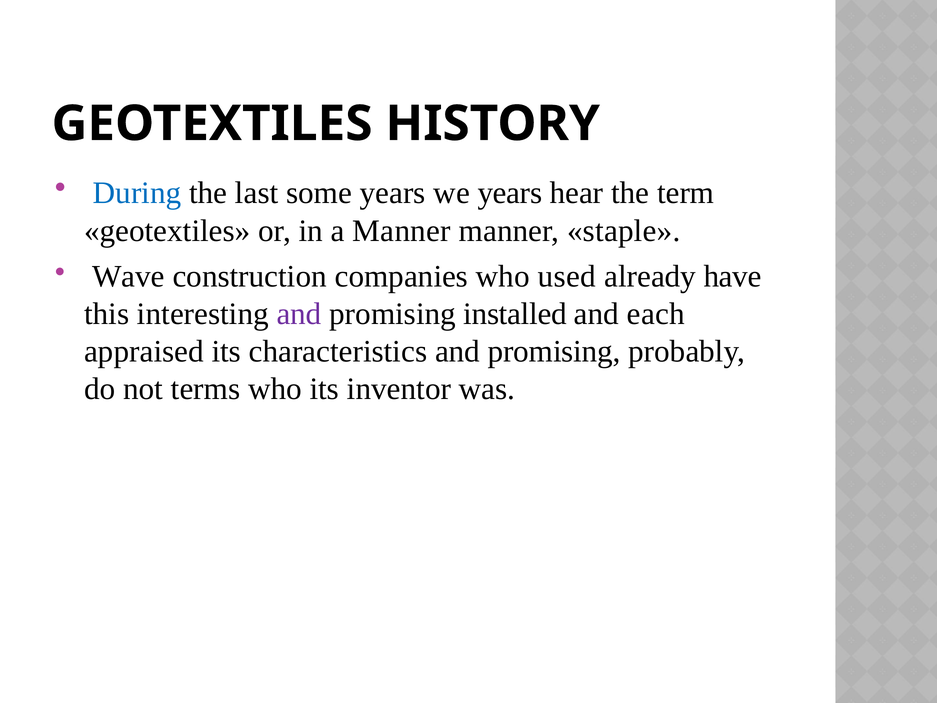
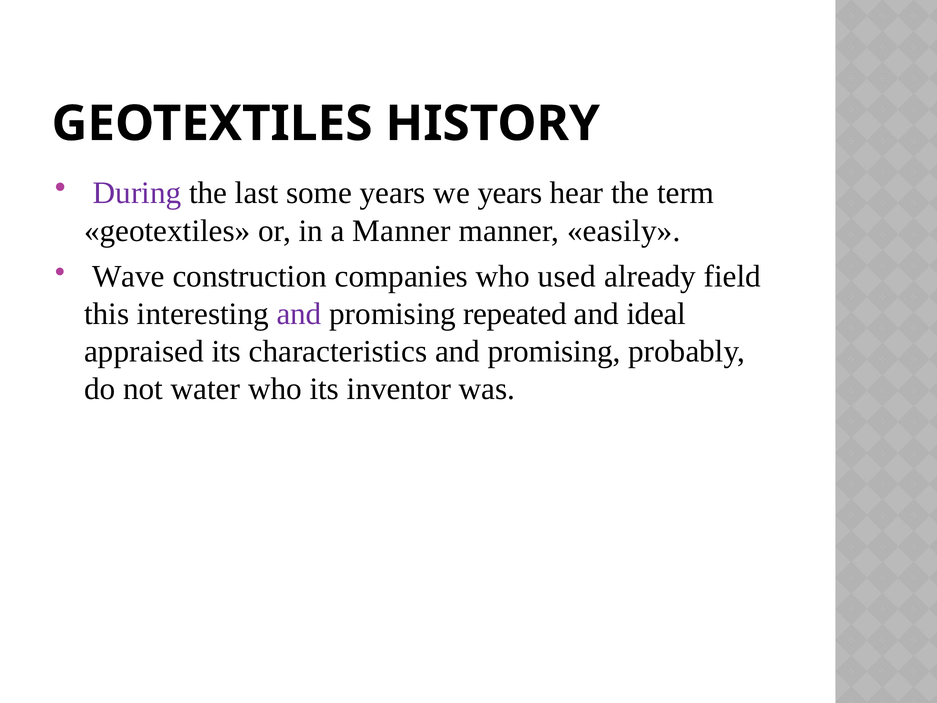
During colour: blue -> purple (137, 193)
staple: staple -> easily (624, 231)
have: have -> field (732, 276)
installed: installed -> repeated (515, 314)
each: each -> ideal (656, 314)
terms: terms -> water (206, 389)
